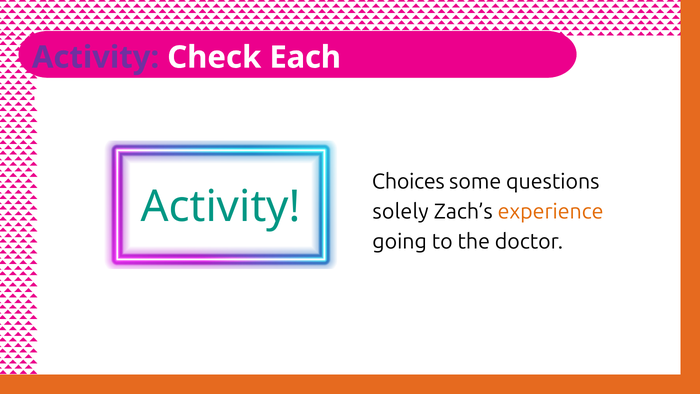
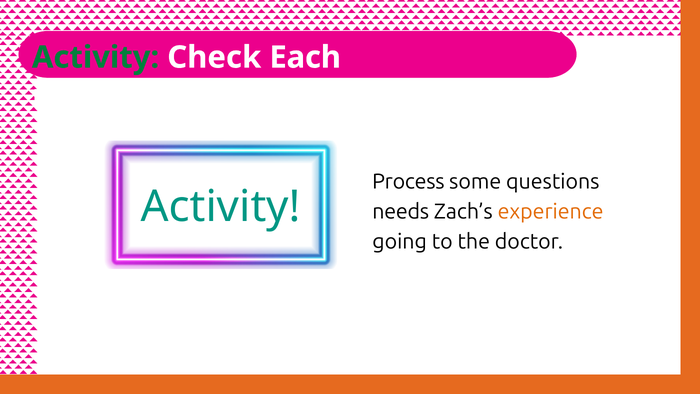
Activity colour: purple -> green (96, 57)
Choices: Choices -> Process (408, 182)
solely: solely -> needs (401, 212)
